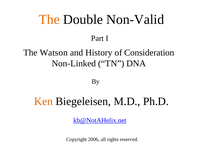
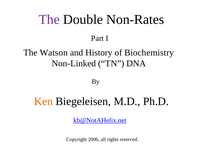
The colour: orange -> purple (49, 20)
Non-Valid: Non-Valid -> Non-Rates (135, 20)
Consideration: Consideration -> Biochemistry (149, 53)
